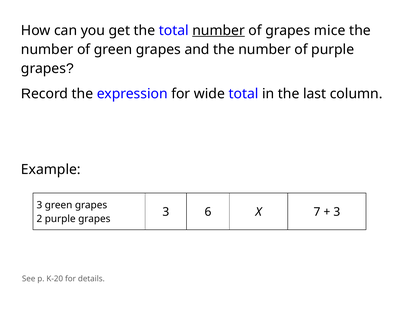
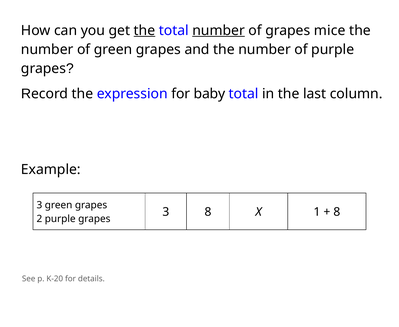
the underline: none -> present (144, 30)
wide: wide -> baby (209, 94)
3 6: 6 -> 8 (208, 212)
7: 7 -> 1 (317, 212)
3: 3 -> 8 (337, 212)
